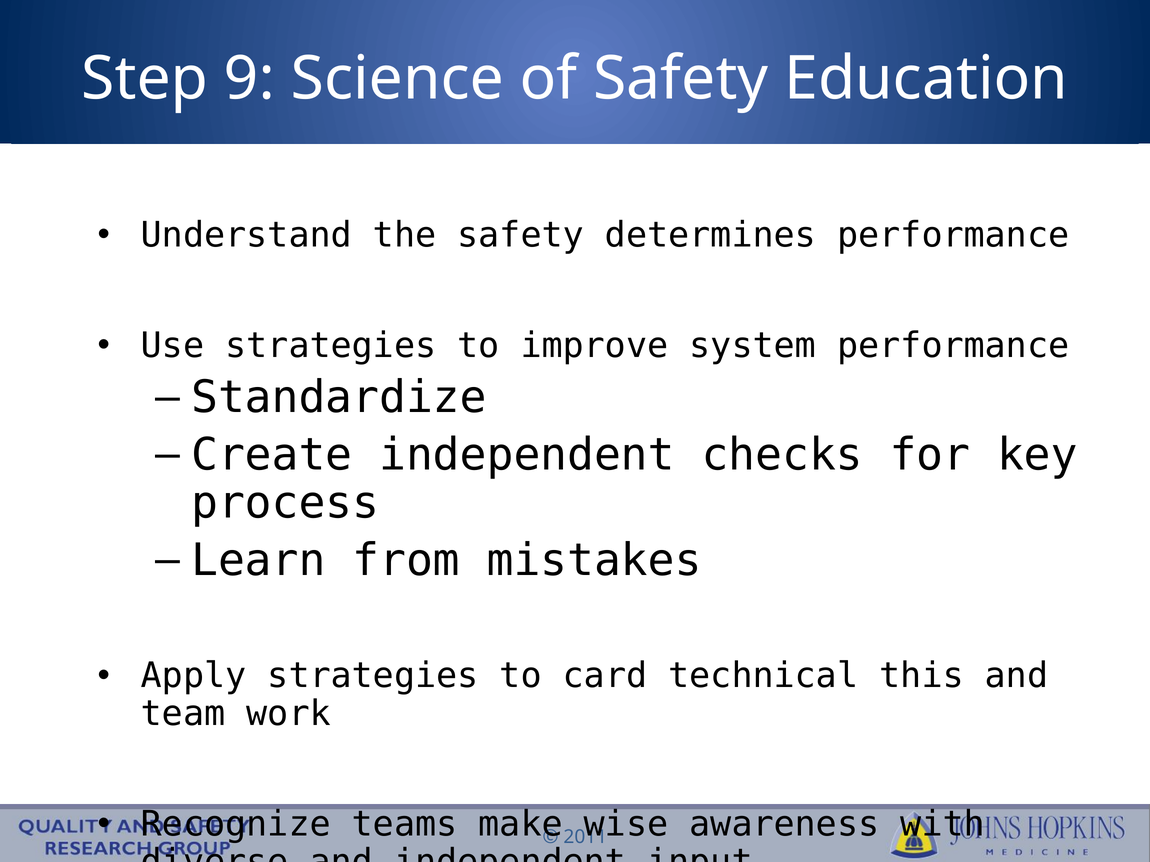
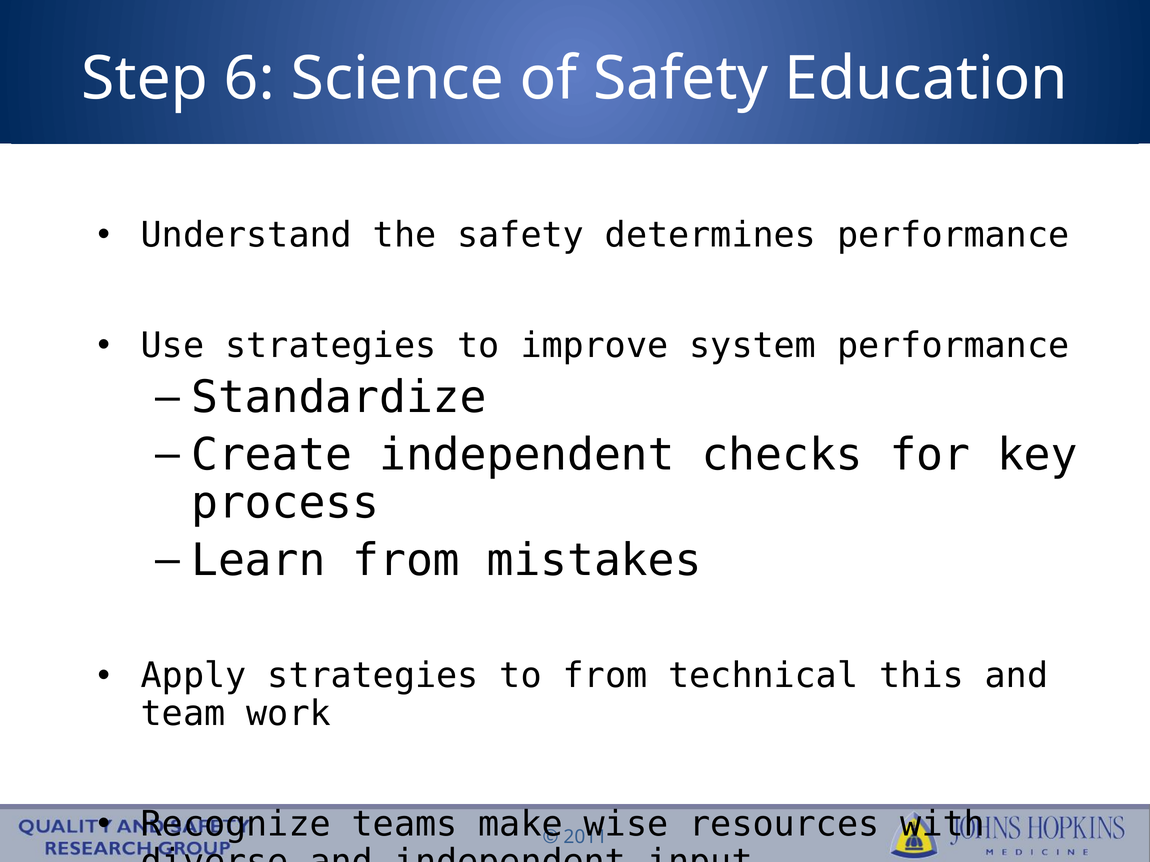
9: 9 -> 6 (249, 79)
to card: card -> from (605, 676)
awareness: awareness -> resources (784, 825)
